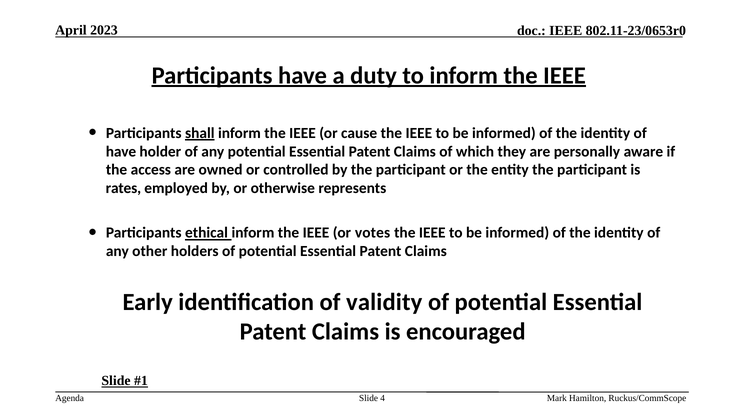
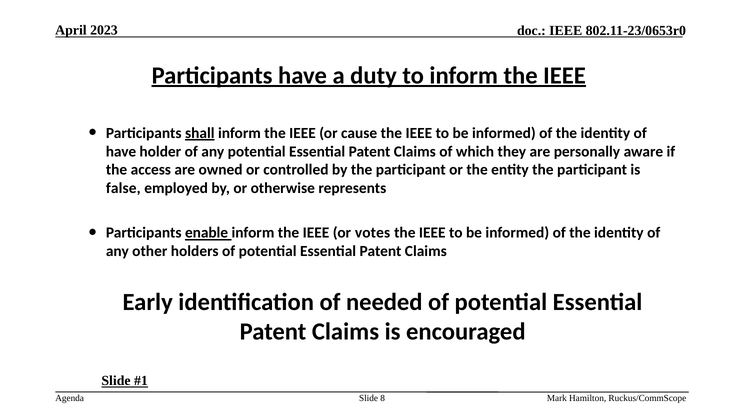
rates: rates -> false (123, 188)
ethical: ethical -> enable (207, 233)
validity: validity -> needed (384, 302)
4: 4 -> 8 (383, 398)
